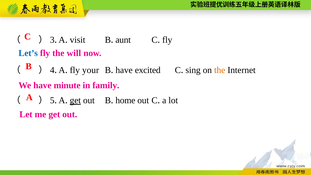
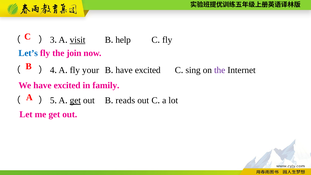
visit underline: none -> present (78, 40)
aunt: aunt -> help (123, 40)
will: will -> join (74, 53)
the colour: orange -> purple (220, 70)
We have minute: minute -> excited (67, 85)
home: home -> reads (125, 100)
